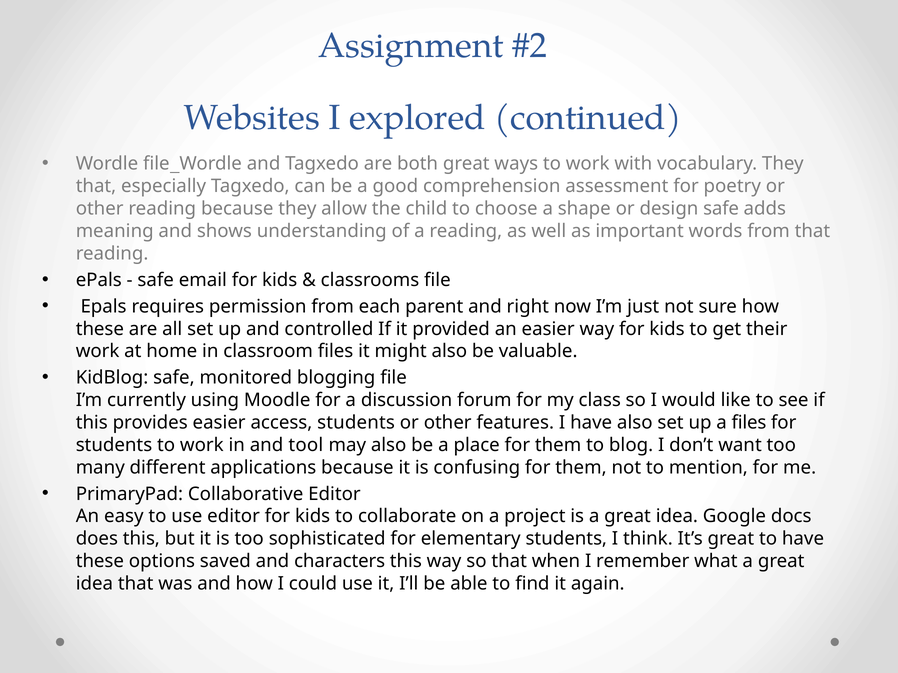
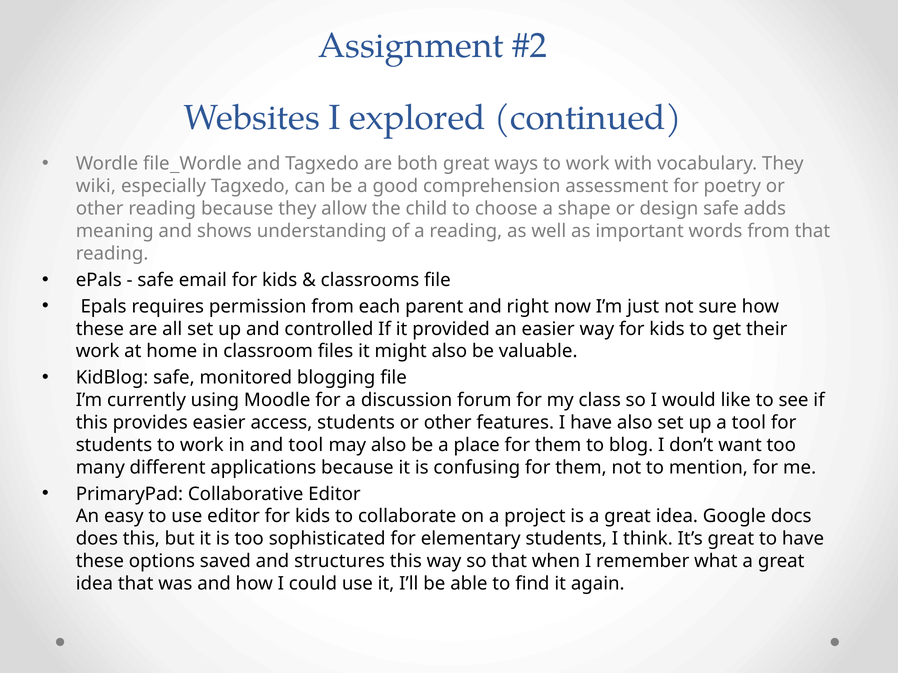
that: that -> wiki (96, 186)
a files: files -> tool (749, 423)
characters: characters -> structures (340, 562)
